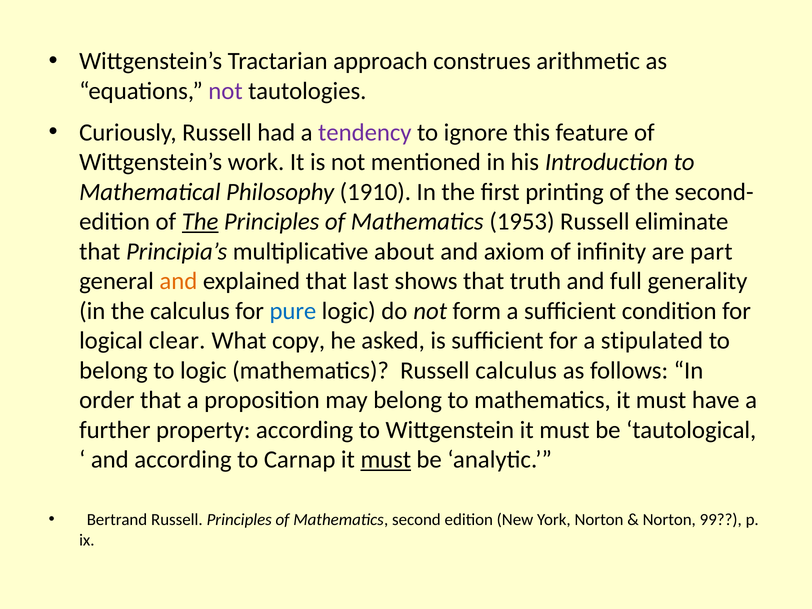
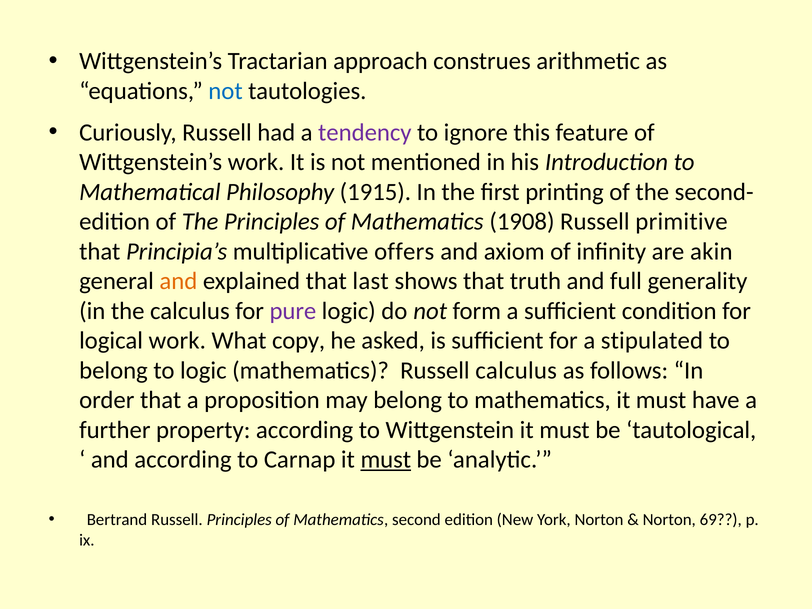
not colour: purple -> blue (226, 91)
1910: 1910 -> 1915 (375, 192)
The underline: present -> none (200, 222)
1953: 1953 -> 1908 (522, 222)
eliminate: eliminate -> primitive (681, 222)
about: about -> offers (404, 251)
part: part -> akin (711, 251)
pure colour: blue -> purple (293, 311)
logical clear: clear -> work (177, 341)
99: 99 -> 69 (721, 520)
